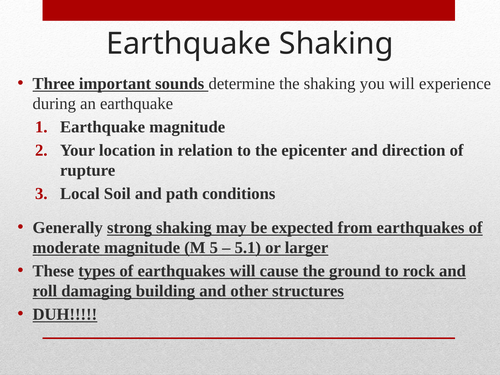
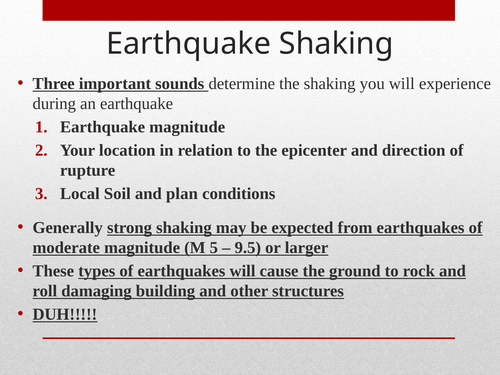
path: path -> plan (182, 194)
5.1: 5.1 -> 9.5 (248, 248)
